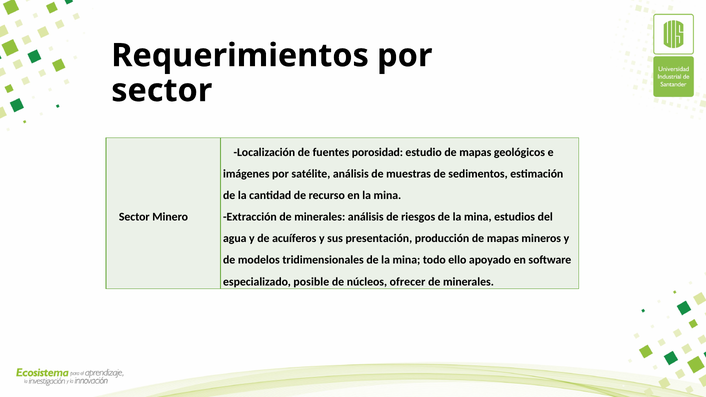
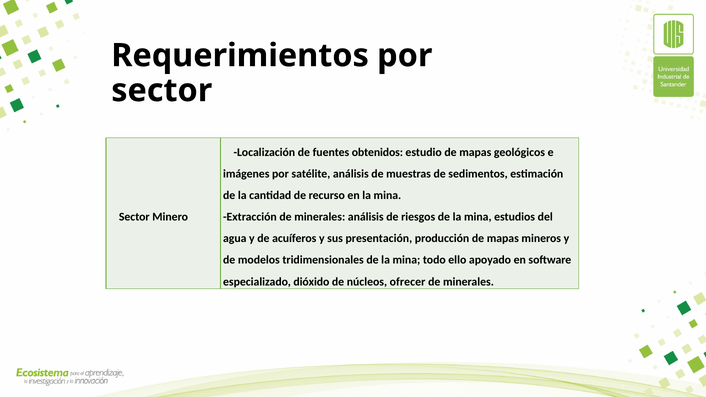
porosidad: porosidad -> obtenidos (377, 152)
posible: posible -> dióxido (311, 282)
